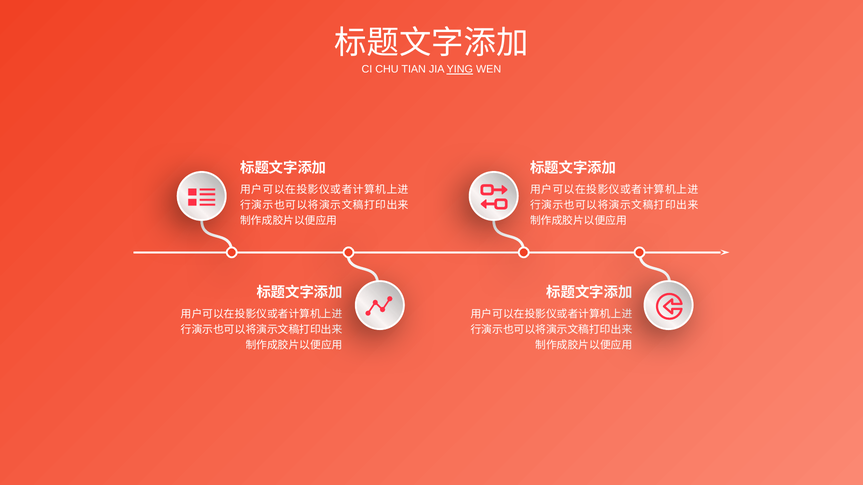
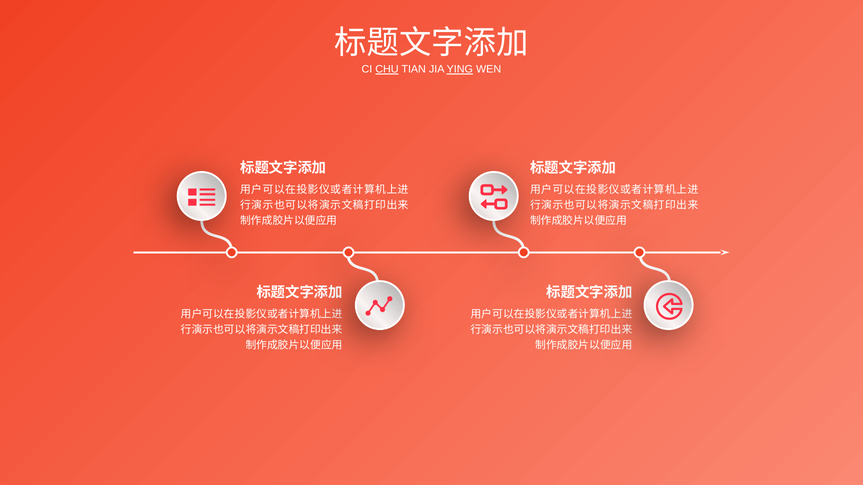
CHU underline: none -> present (387, 69)
